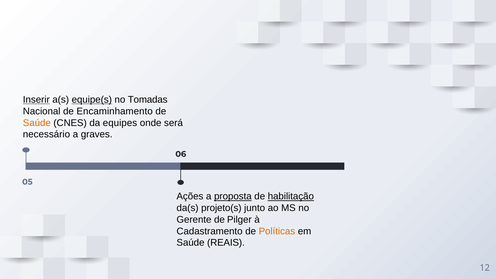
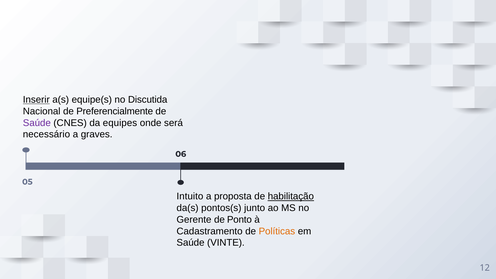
equipe(s underline: present -> none (92, 100)
Tomadas: Tomadas -> Discutida (148, 100)
Encaminhamento: Encaminhamento -> Preferencialmente (115, 111)
Saúde colour: orange -> purple (37, 123)
Ações: Ações -> Intuito (190, 196)
proposta underline: present -> none (233, 196)
projeto(s: projeto(s -> pontos(s (221, 208)
Pilger: Pilger -> Ponto (239, 220)
REAIS: REAIS -> VINTE (226, 243)
